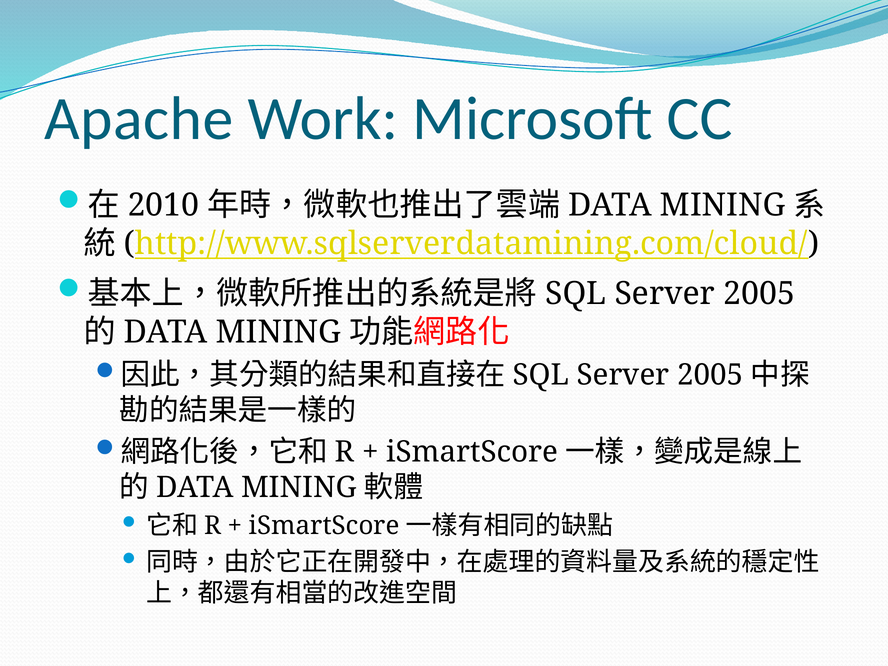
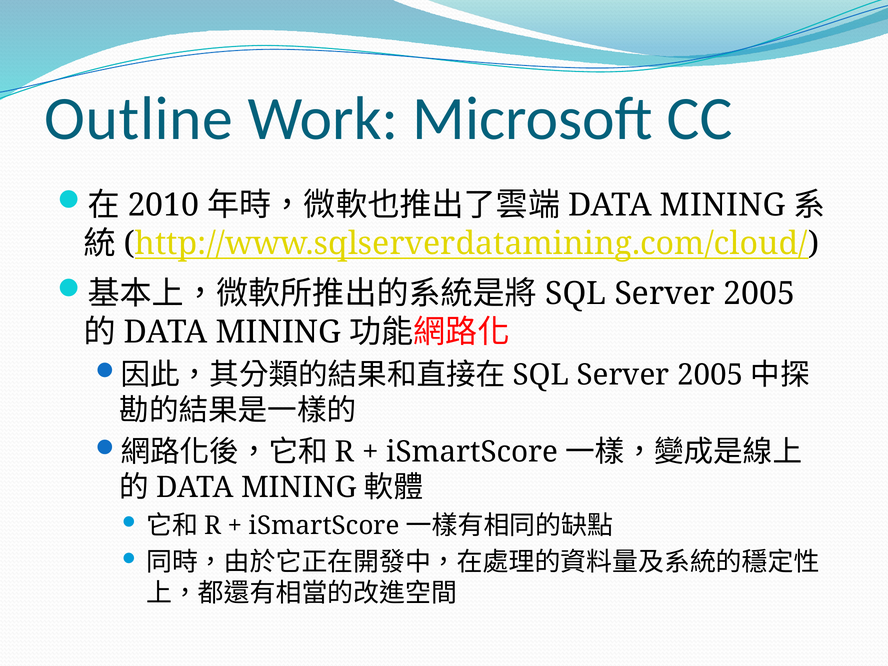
Apache: Apache -> Outline (139, 119)
